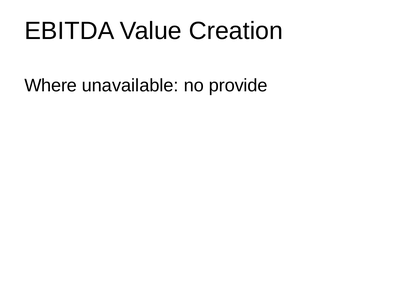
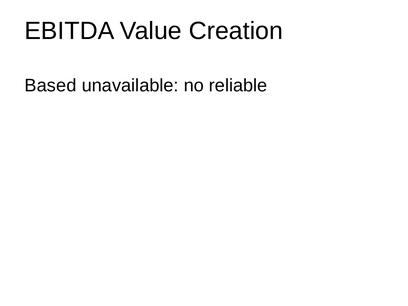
Where: Where -> Based (51, 86)
provide: provide -> reliable (238, 86)
